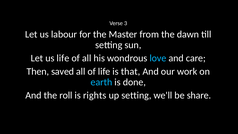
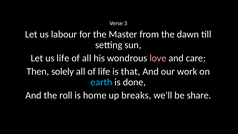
love colour: light blue -> pink (158, 58)
saved: saved -> solely (63, 71)
rights: rights -> home (95, 95)
up setting: setting -> breaks (136, 95)
